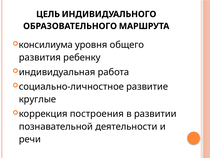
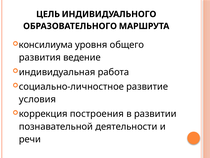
ребенку: ребенку -> ведение (82, 57)
круглые: круглые -> условия (37, 99)
